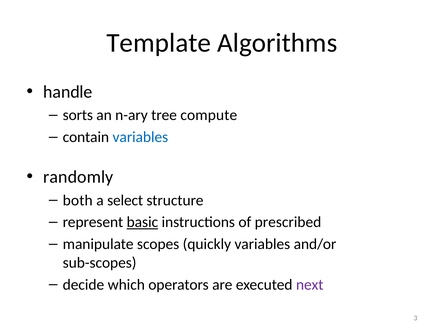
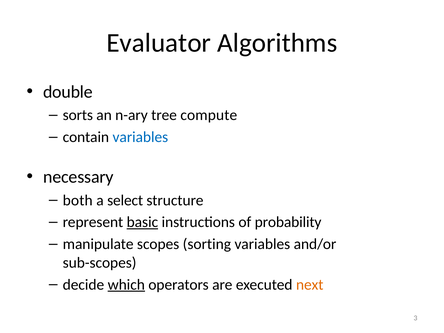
Template: Template -> Evaluator (159, 43)
handle: handle -> double (68, 92)
randomly: randomly -> necessary (78, 177)
prescribed: prescribed -> probability (288, 222)
quickly: quickly -> sorting (207, 244)
which underline: none -> present (126, 285)
next colour: purple -> orange (310, 285)
